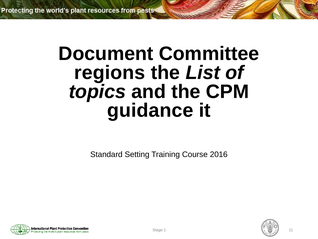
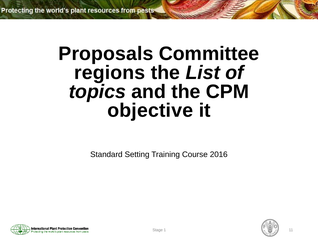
Document: Document -> Proposals (106, 54)
guidance: guidance -> objective (150, 110)
